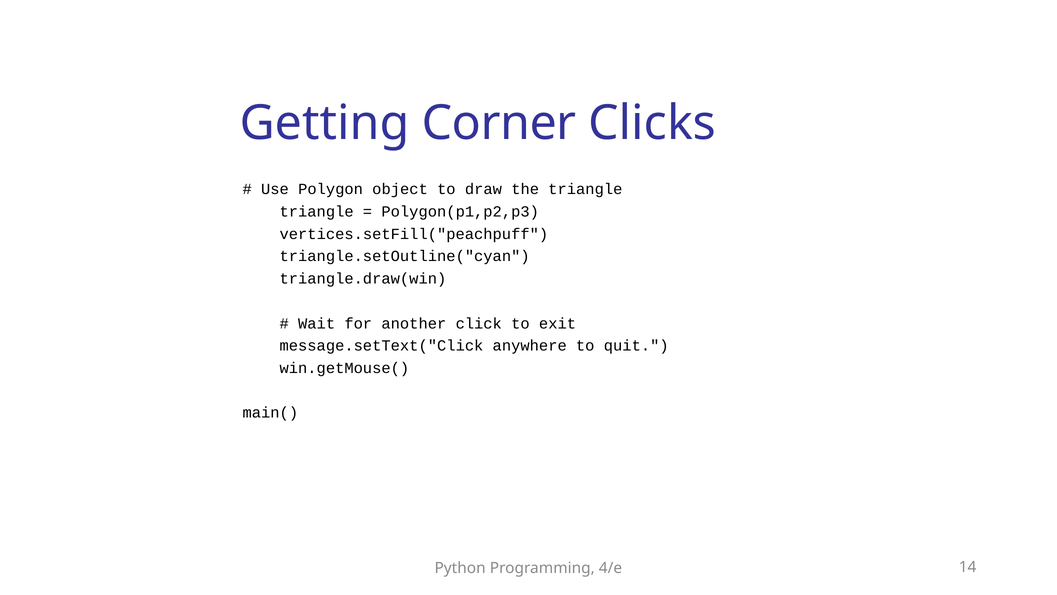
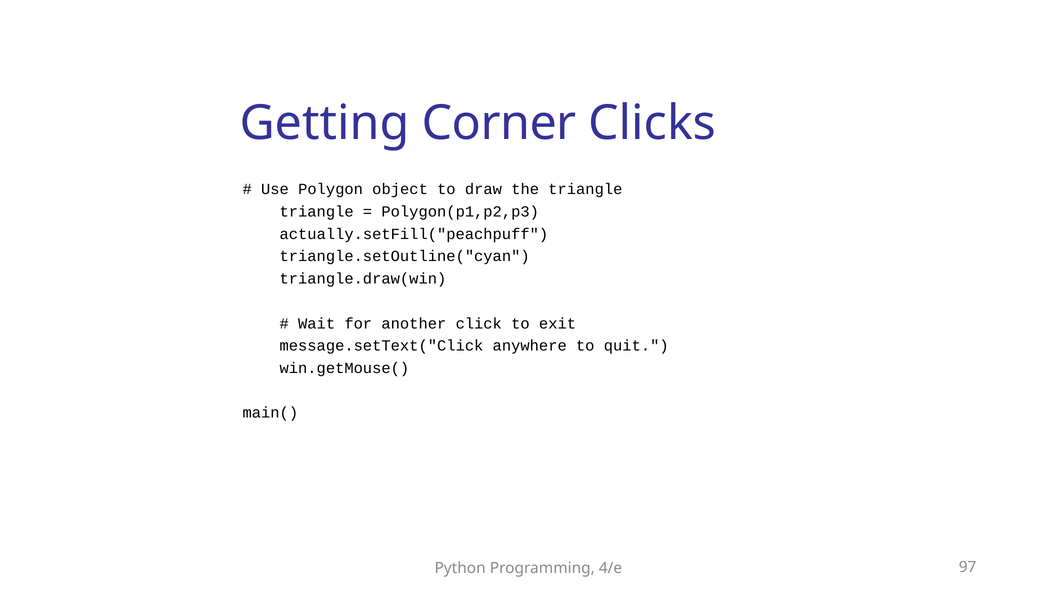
vertices.setFill("peachpuff: vertices.setFill("peachpuff -> actually.setFill("peachpuff (414, 234)
14: 14 -> 97 (968, 567)
